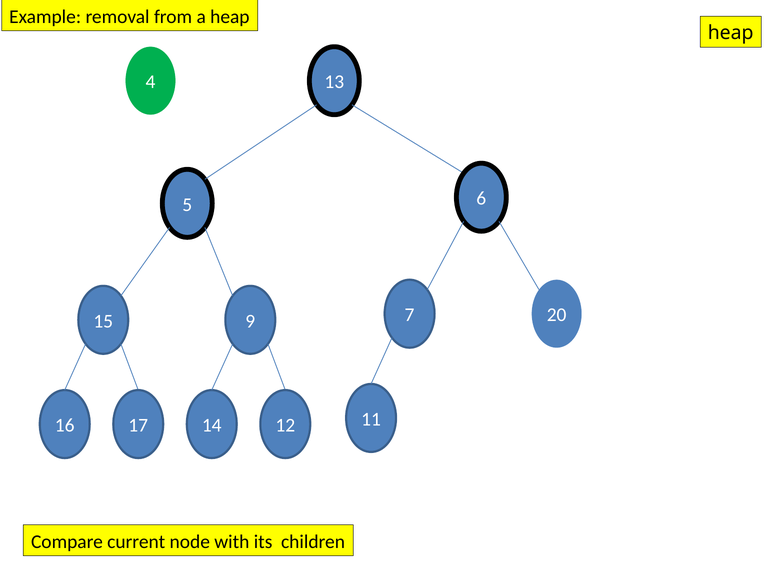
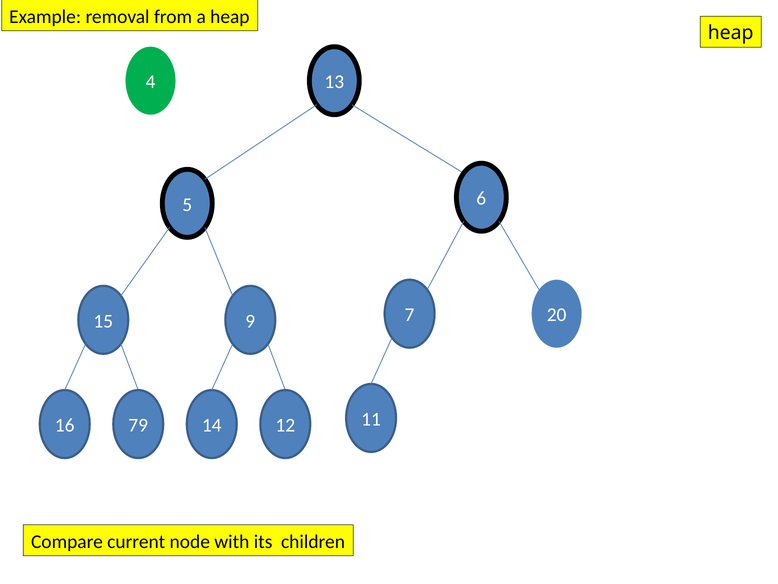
17: 17 -> 79 (138, 425)
